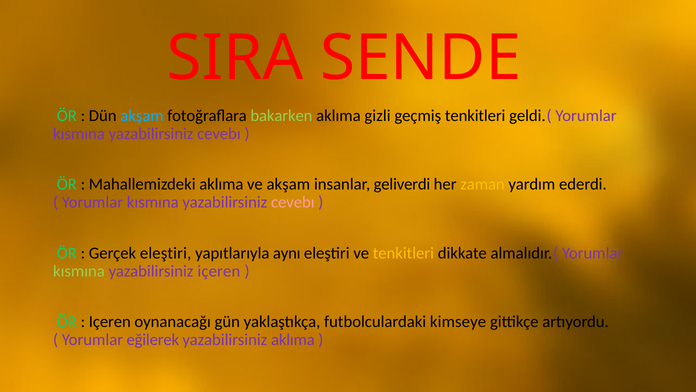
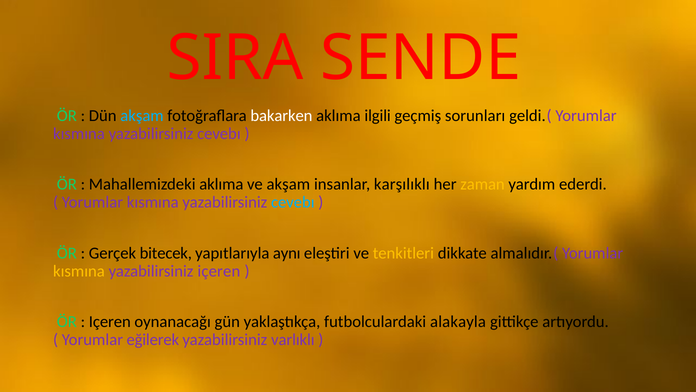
bakarken colour: light green -> white (281, 116)
gizli: gizli -> ilgili (378, 116)
geçmiş tenkitleri: tenkitleri -> sorunları (475, 116)
geliverdi: geliverdi -> karşılıklı (402, 184)
cevebı colour: pink -> light blue (293, 202)
Gerçek eleştiri: eleştiri -> bitecek (166, 253)
kısmına colour: light green -> yellow (79, 271)
kimseye: kimseye -> alakayla (458, 321)
yazabilirsiniz aklıma: aklıma -> varlıklı (293, 339)
